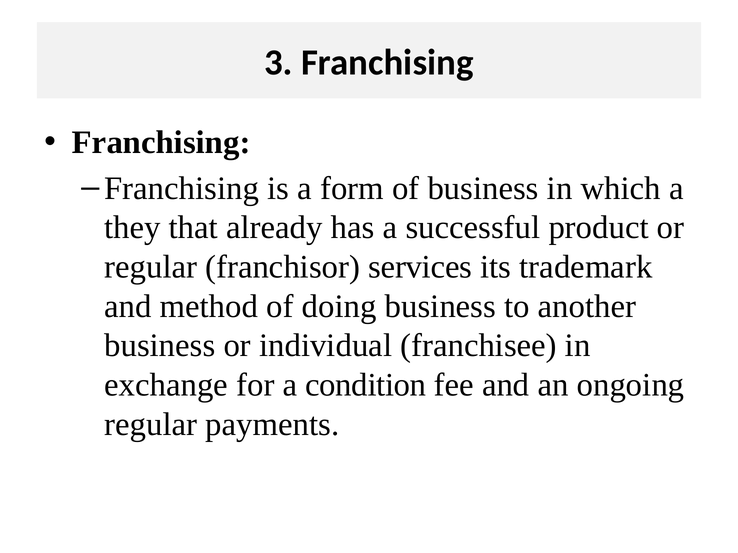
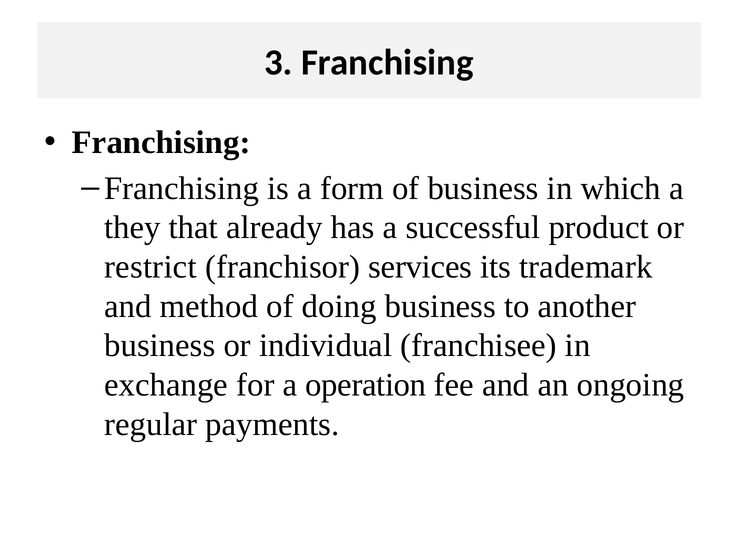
regular: regular -> restrict (151, 267)
condition: condition -> operation (366, 385)
